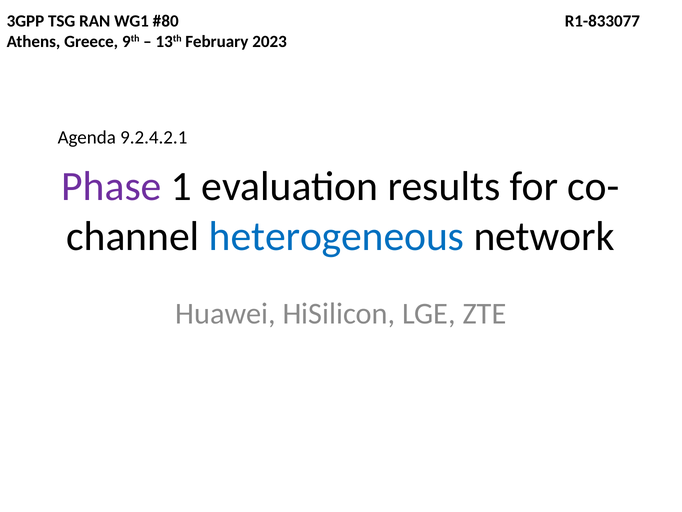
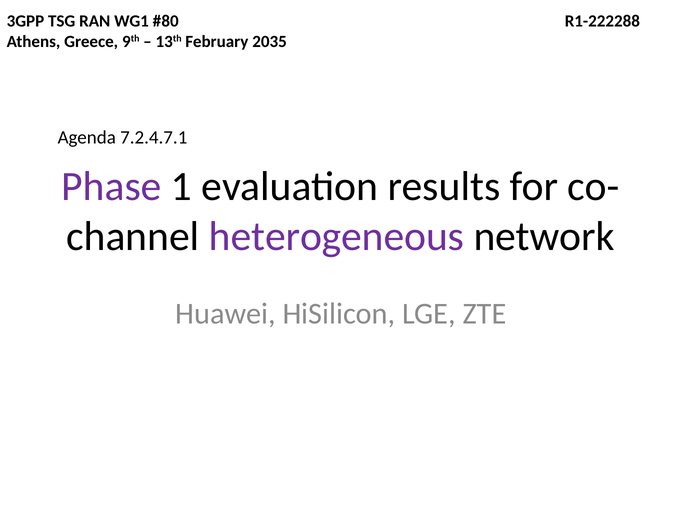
R1-833077: R1-833077 -> R1-222288 (602, 21)
2023: 2023 -> 2035 (270, 41)
9.2.4.2.1: 9.2.4.2.1 -> 7.2.4.7.1 (154, 138)
heterogeneous colour: blue -> purple (337, 236)
